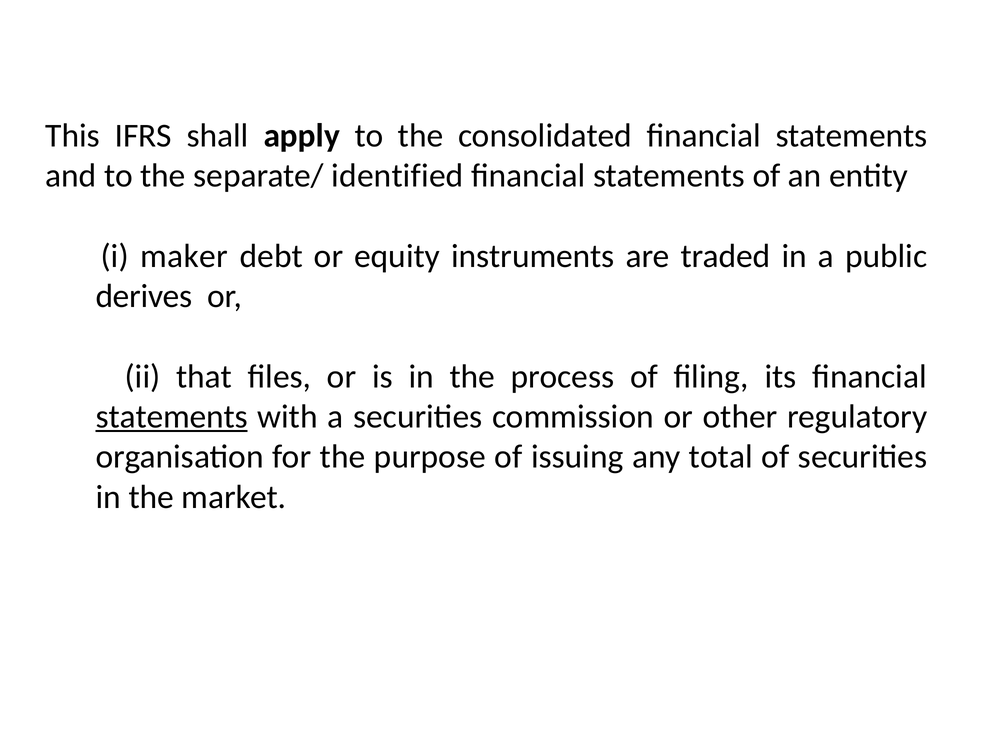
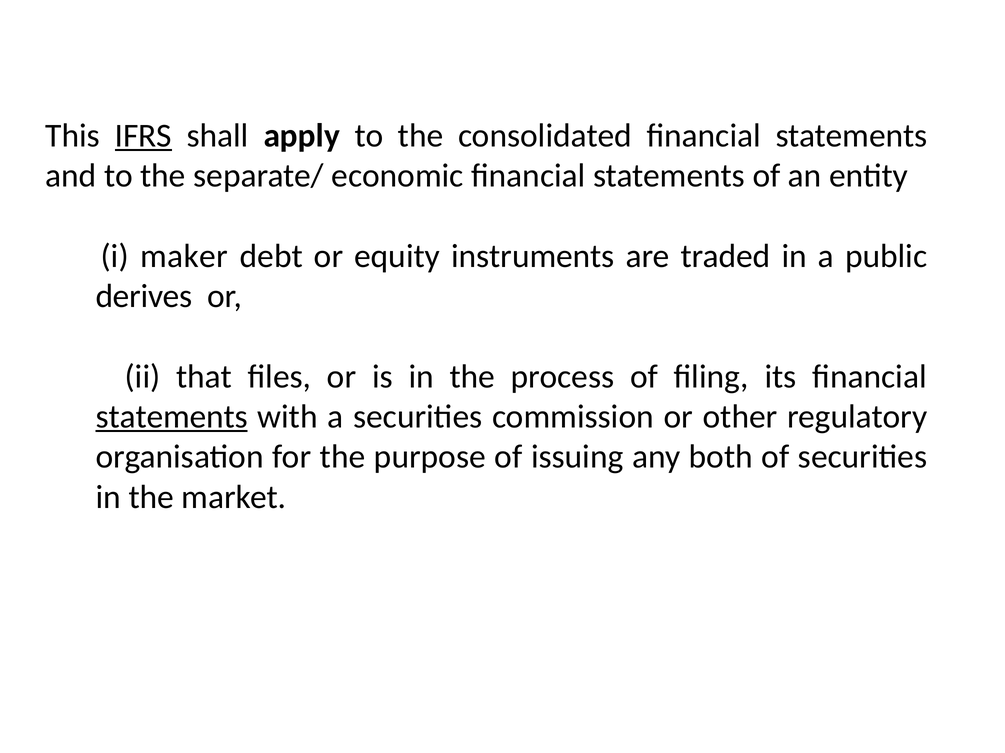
IFRS underline: none -> present (143, 136)
identified: identified -> economic (398, 176)
total: total -> both (721, 457)
